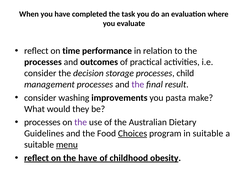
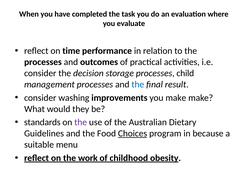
the colour: purple -> blue (138, 84)
you pasta: pasta -> make (176, 98)
processes: processes -> standards (42, 122)
in suitable: suitable -> because (208, 133)
menu underline: present -> none (67, 145)
the have: have -> work (88, 158)
